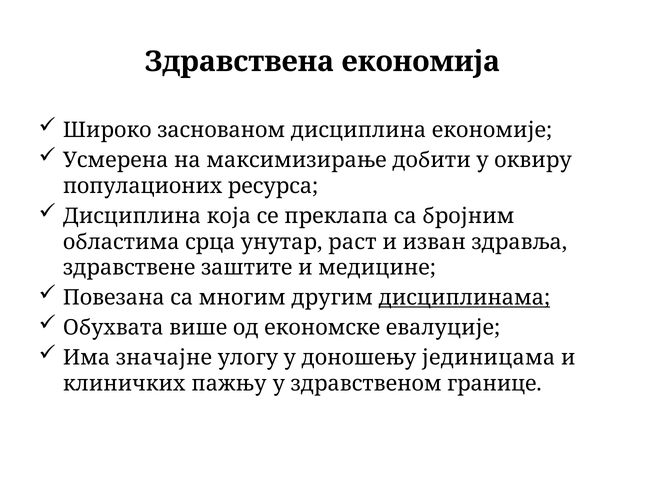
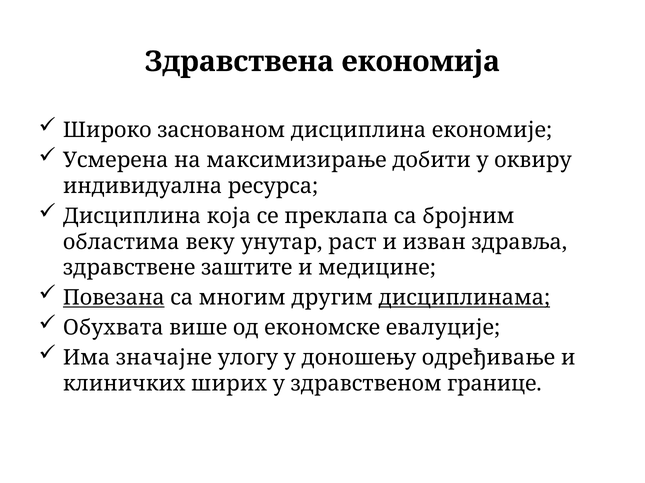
популационих: популационих -> индивидуална (143, 186)
срца: срца -> веку (210, 242)
Повезана underline: none -> present (114, 298)
јединицамa: јединицамa -> одређивање (489, 358)
пажњу: пажњу -> ширих (229, 384)
